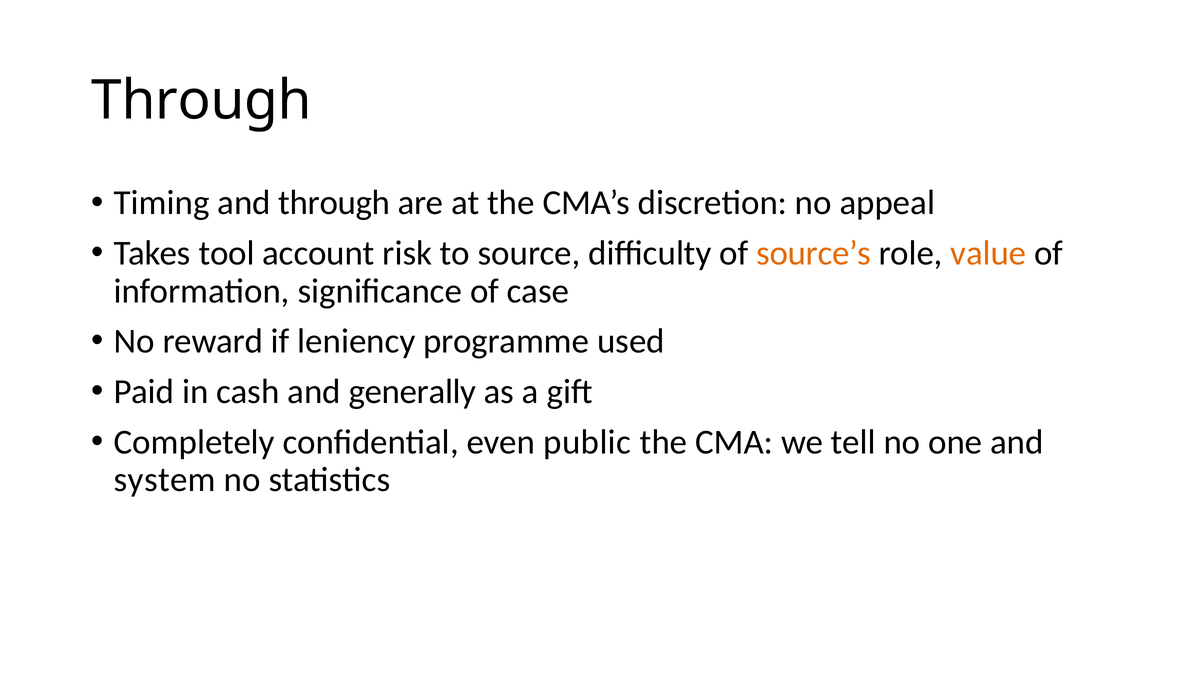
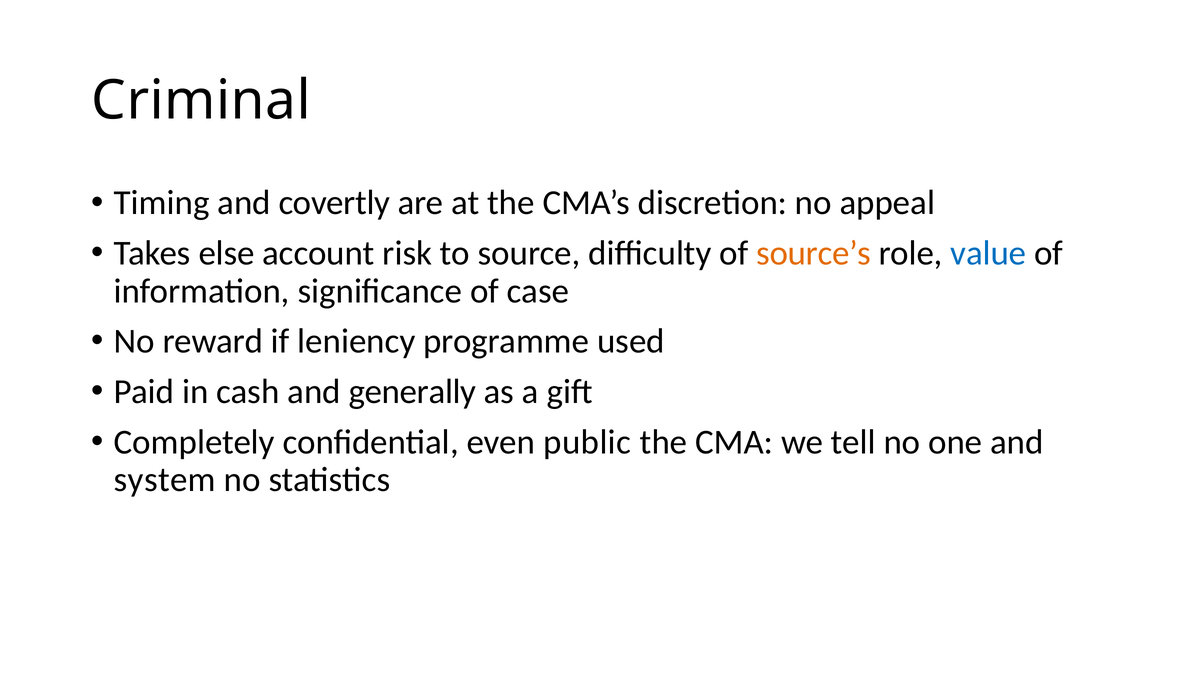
Through: Through -> Criminal (201, 101)
and through: through -> covertly (334, 203)
tool: tool -> else (227, 253)
value colour: orange -> blue (988, 253)
